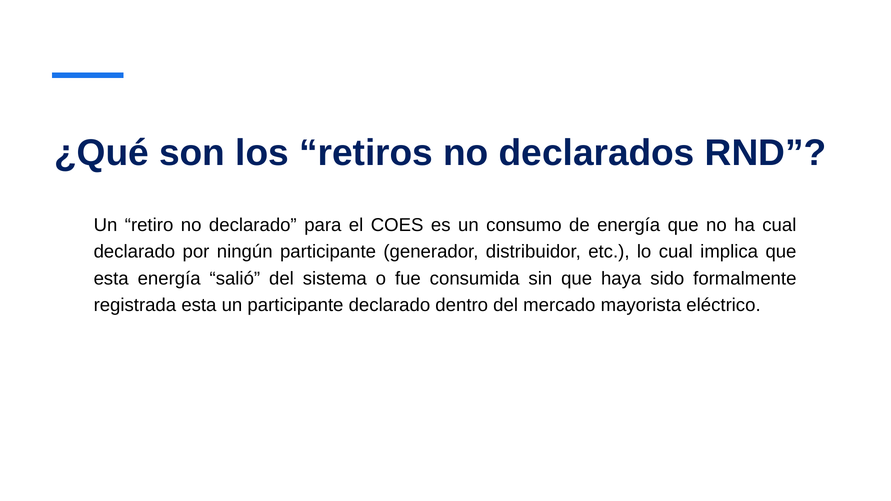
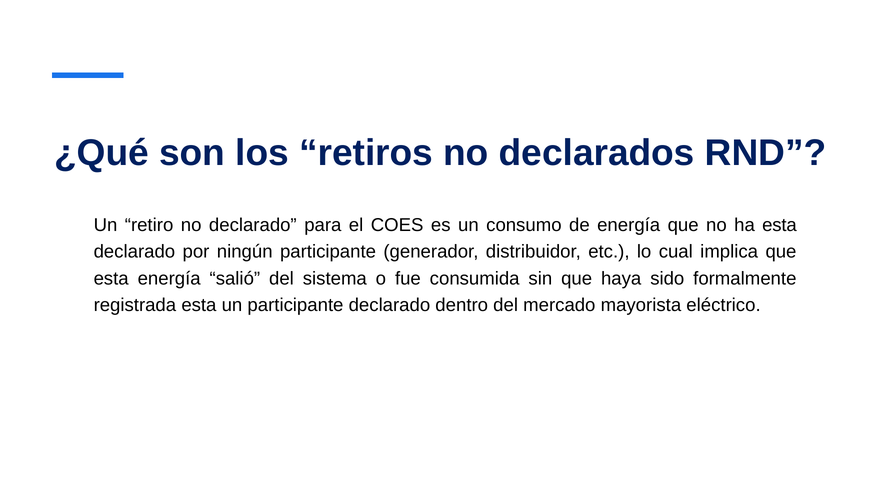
ha cual: cual -> esta (779, 225)
